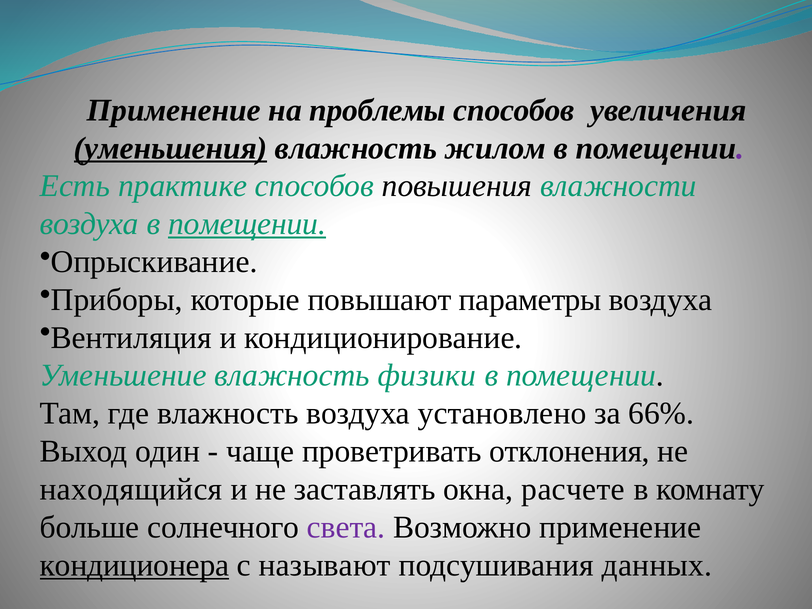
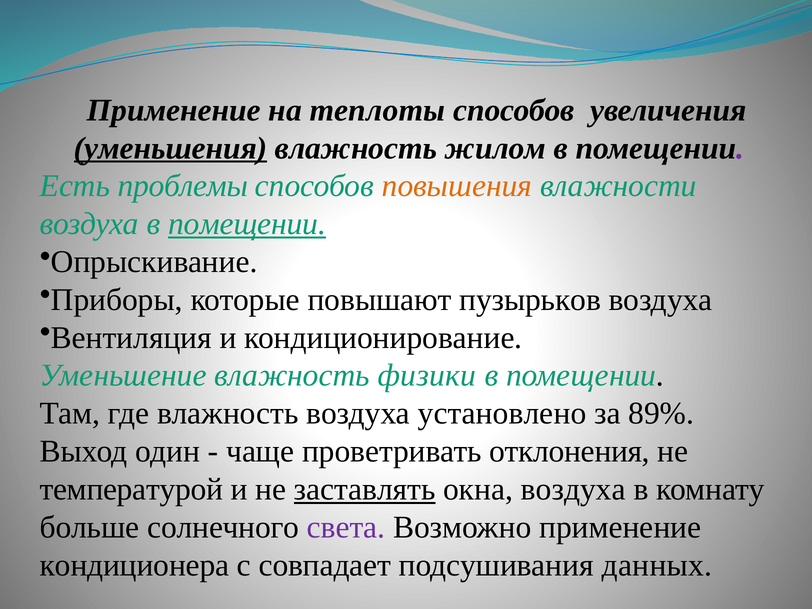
проблемы: проблемы -> теплоты (377, 110)
практике: практике -> проблемы (183, 186)
повышения colour: black -> orange (457, 186)
параметры: параметры -> пузырьков (530, 300)
66%: 66% -> 89% (661, 413)
находящийся: находящийся -> температурой (131, 489)
заставлять underline: none -> present (365, 489)
окна расчете: расчете -> воздуха (573, 489)
кондиционера underline: present -> none (134, 565)
называют: называют -> совпадает (325, 565)
